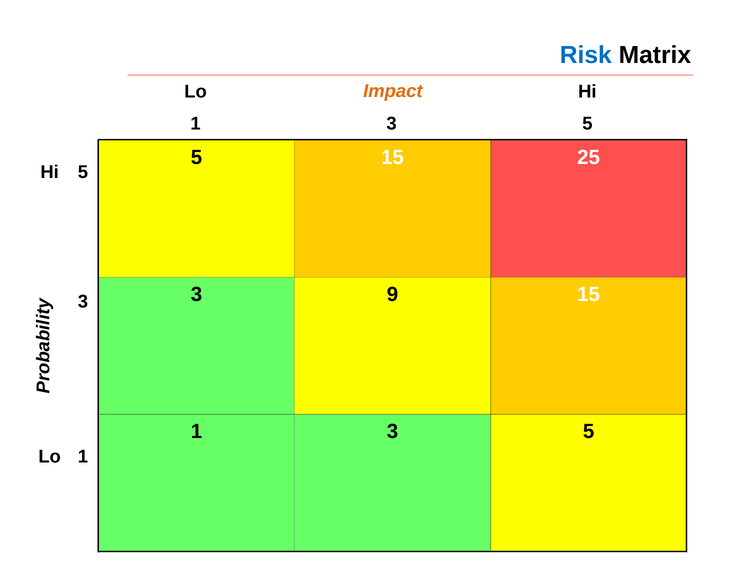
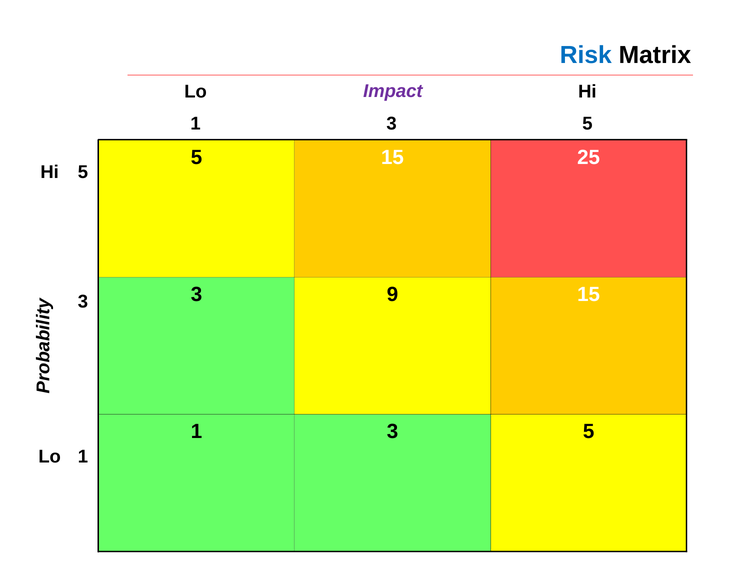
Impact colour: orange -> purple (393, 91)
